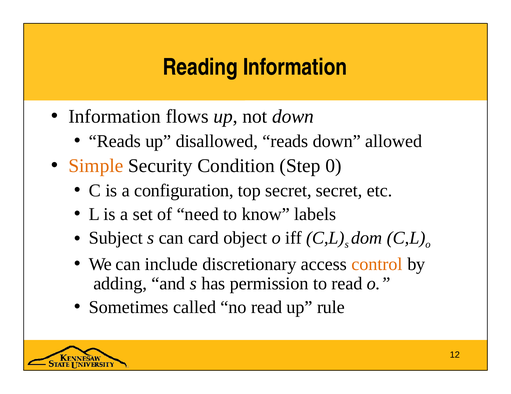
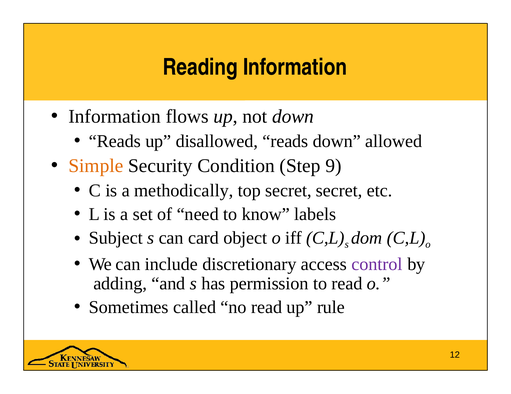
0: 0 -> 9 (333, 166)
configuration: configuration -> methodically (184, 191)
control colour: orange -> purple (377, 265)
